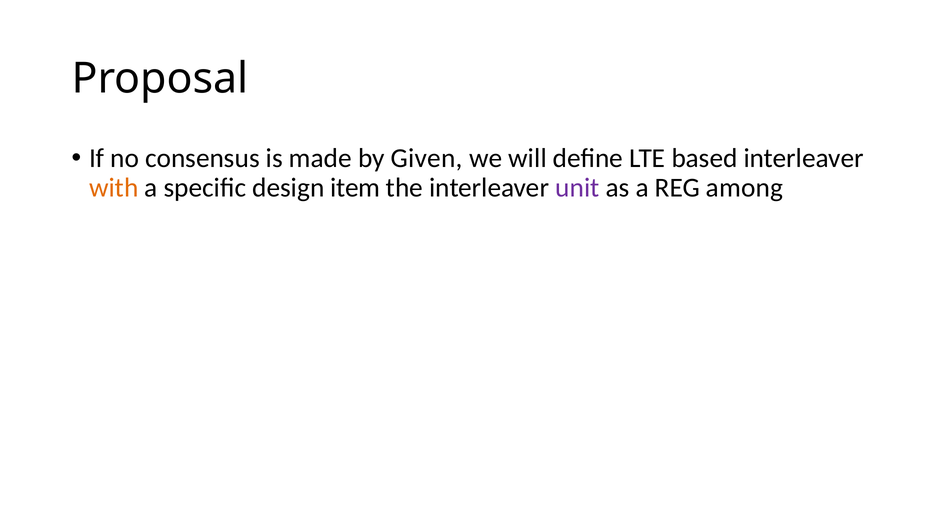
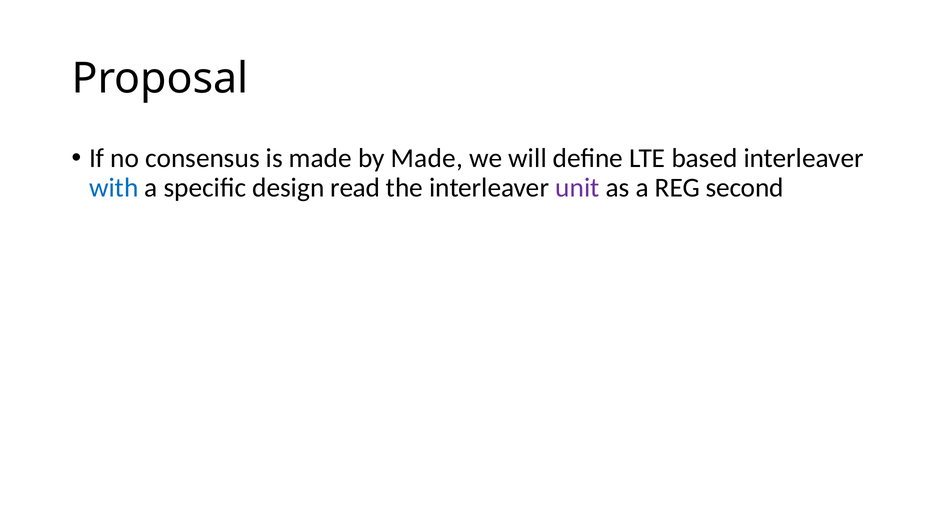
by Given: Given -> Made (427, 159)
with colour: orange -> blue (114, 188)
item: item -> read (355, 188)
among: among -> second (745, 188)
